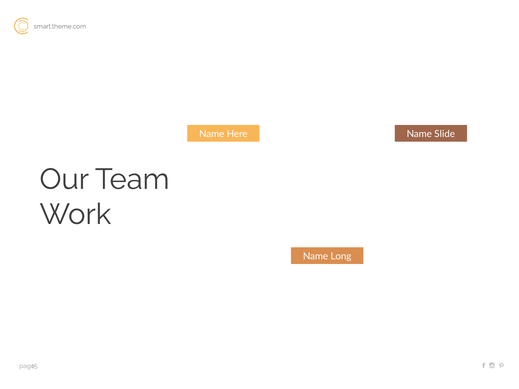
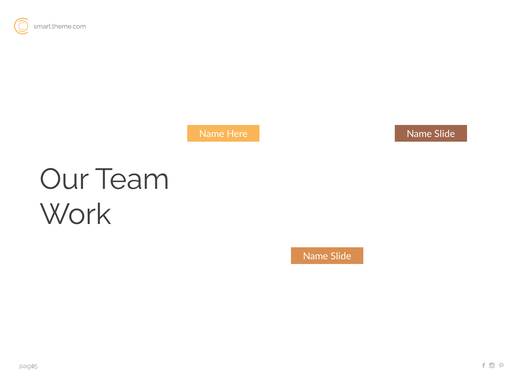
Long: Long -> Slide (341, 256)
